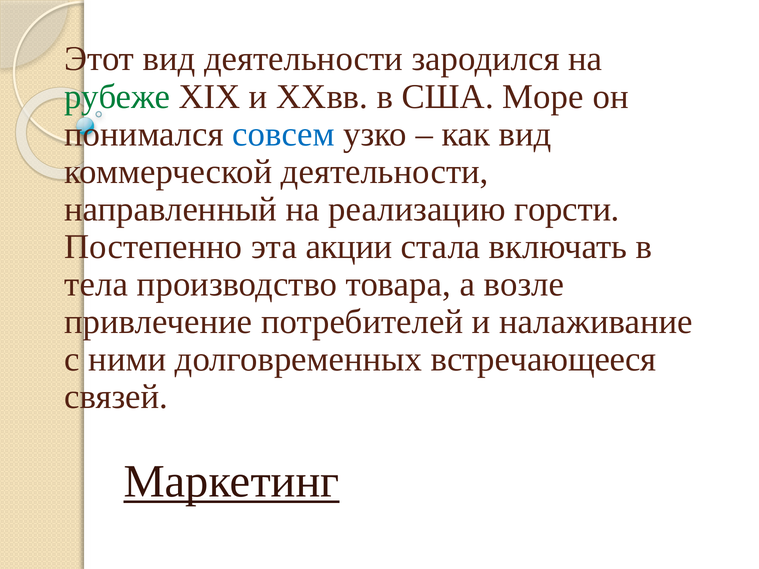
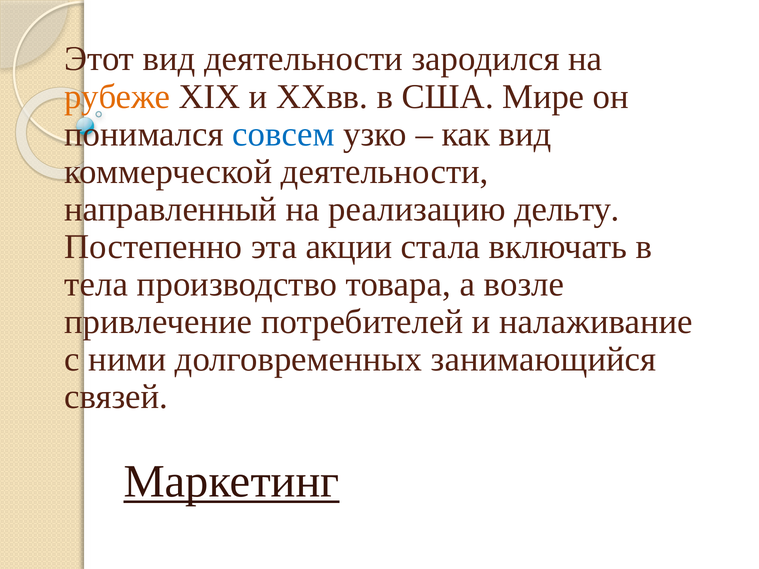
рубеже colour: green -> orange (117, 97)
Море: Море -> Мире (543, 97)
горсти: горсти -> дельту (567, 209)
встречающееся: встречающееся -> занимающийся (544, 360)
